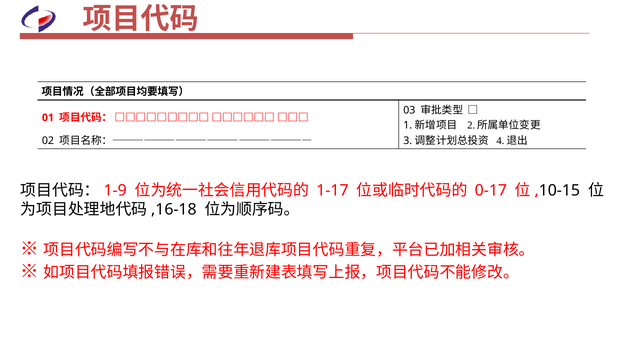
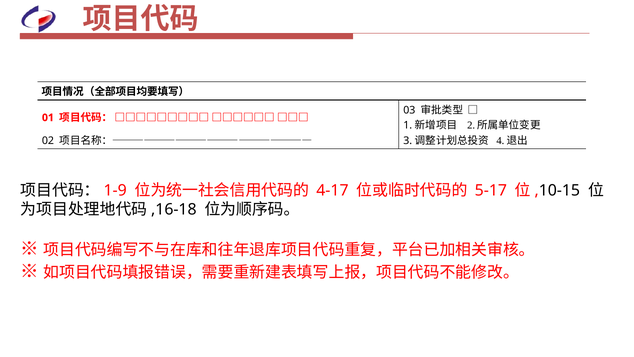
1-17: 1-17 -> 4-17 (332, 190)
0-17: 0-17 -> 5-17 (491, 190)
